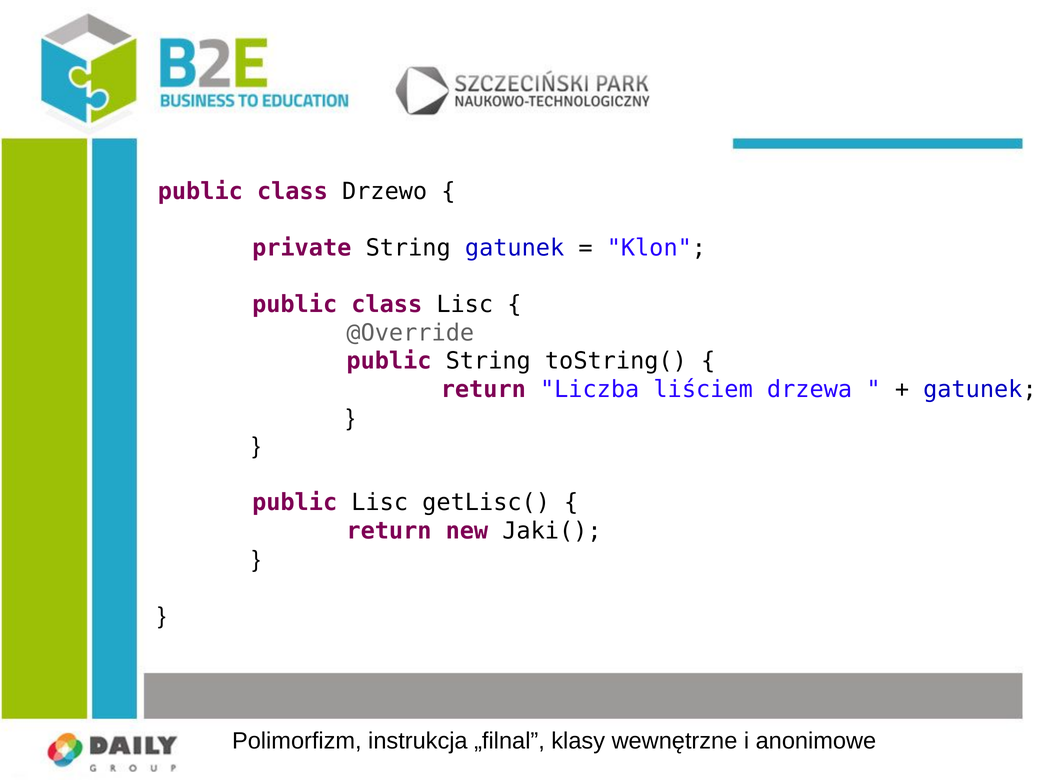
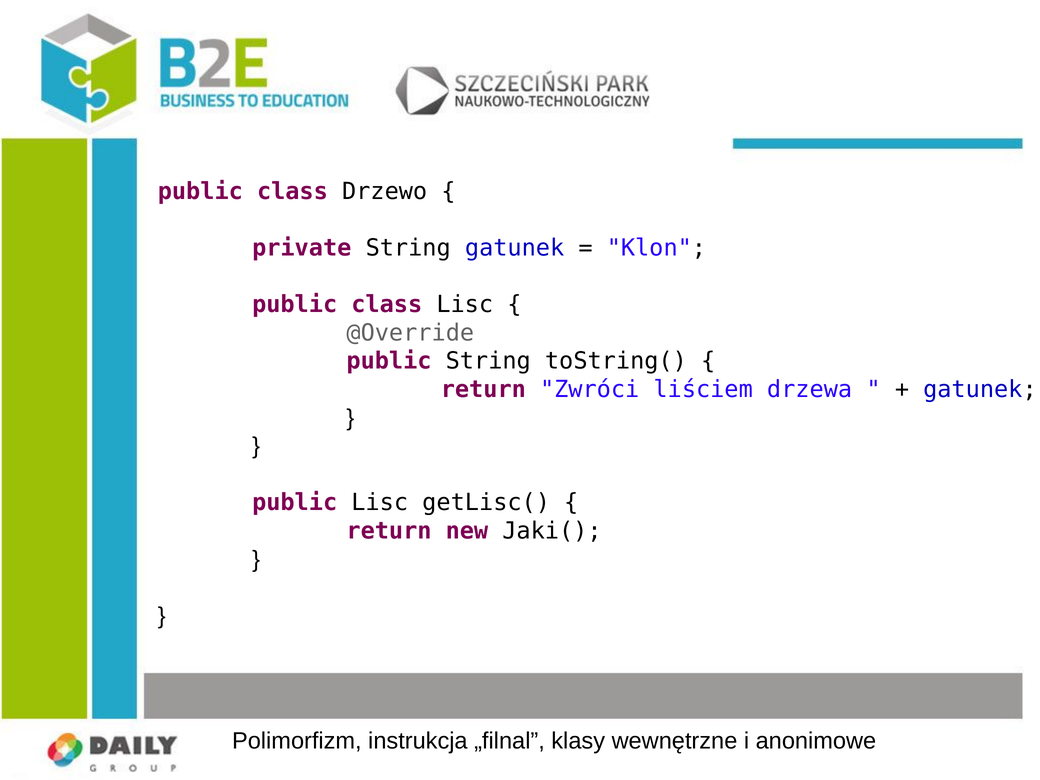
Liczba: Liczba -> Zwróci (590, 389)
